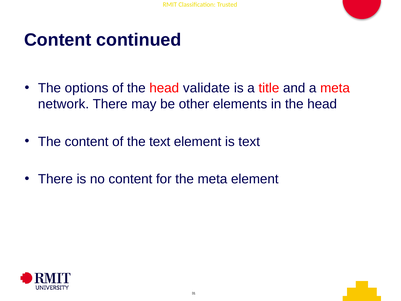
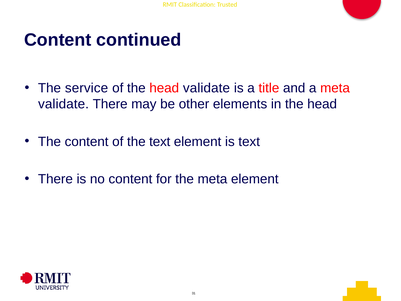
options: options -> service (87, 88)
network: network -> validate (64, 104)
